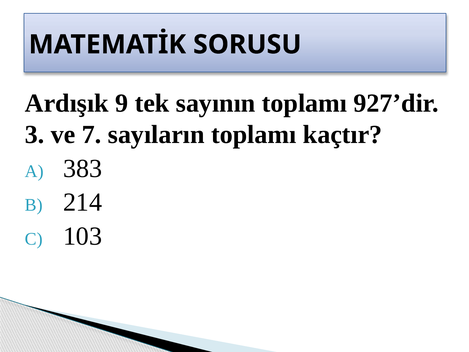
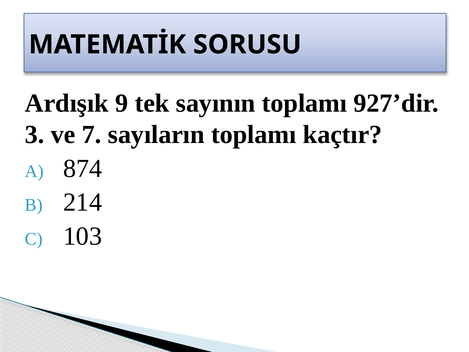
383: 383 -> 874 (83, 168)
